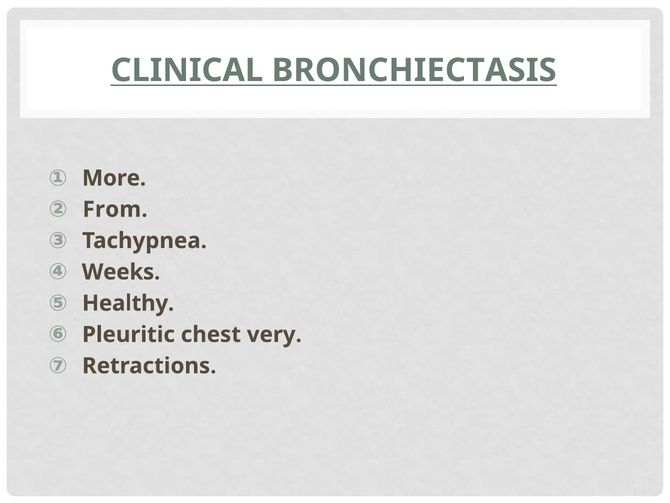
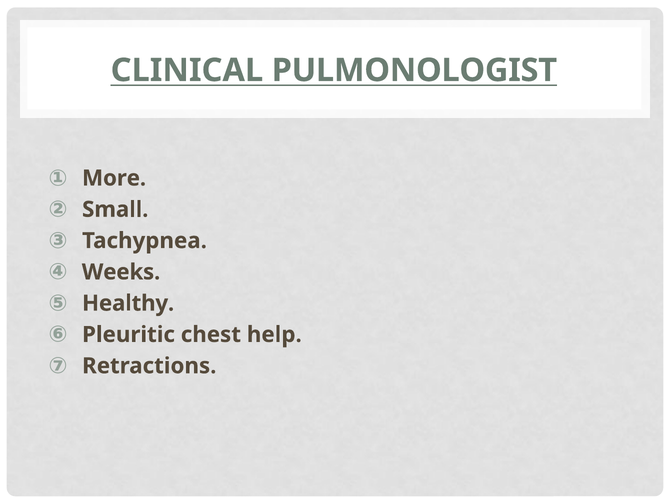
BRONCHIECTASIS: BRONCHIECTASIS -> PULMONOLOGIST (414, 70)
From: From -> Small (115, 209)
very: very -> help (274, 334)
